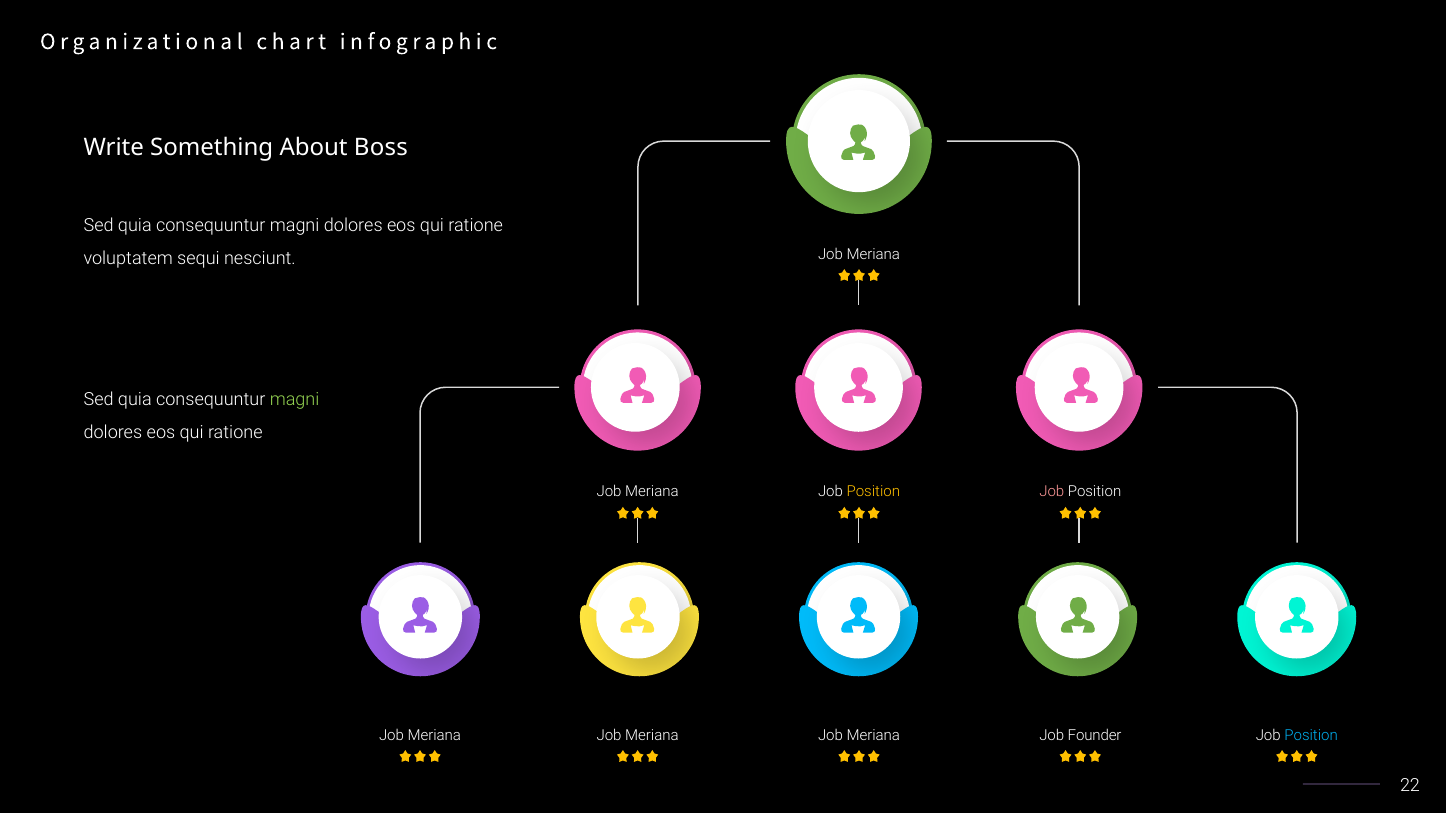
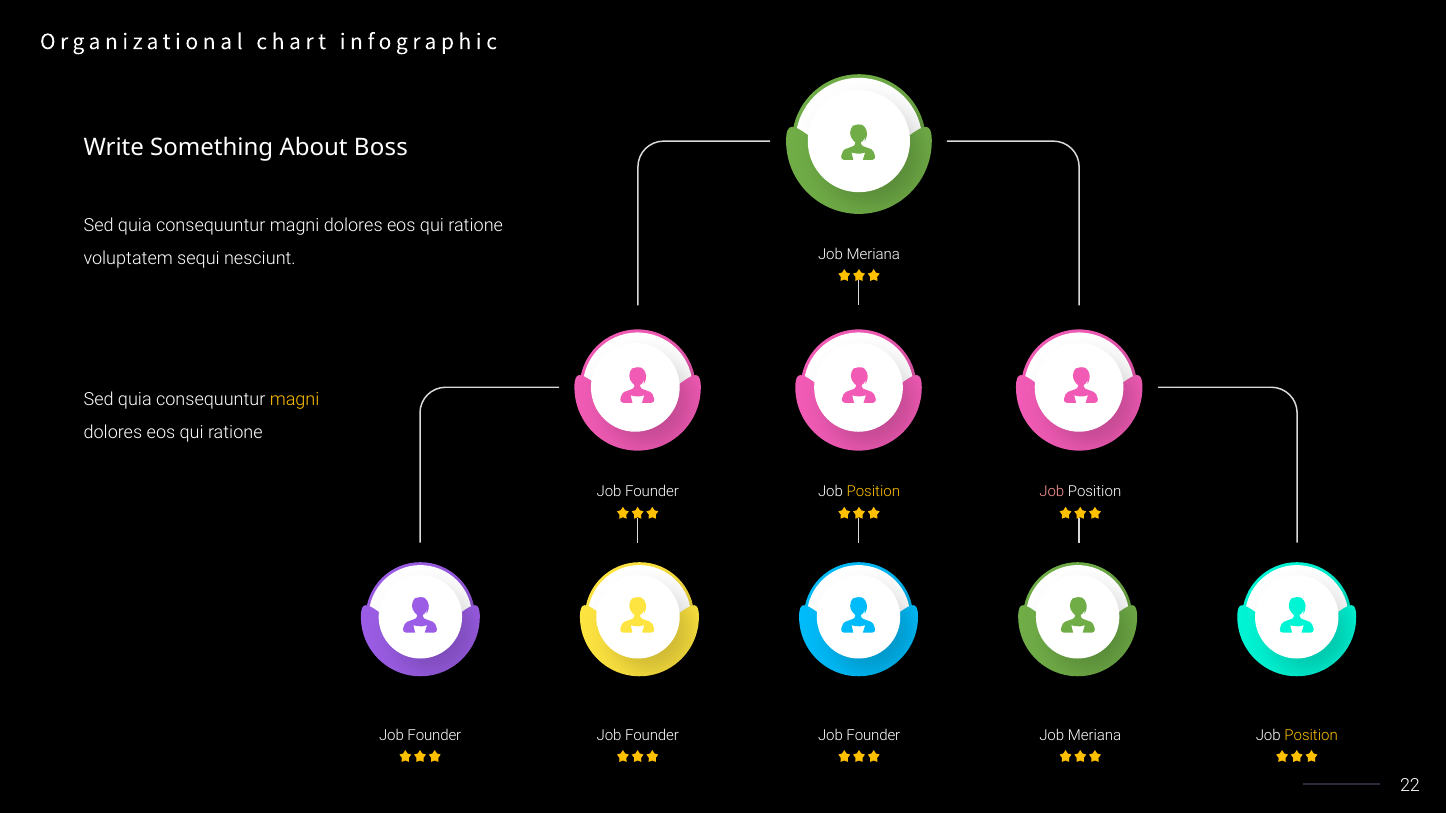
magni colour: light green -> yellow (295, 400)
Meriana: Meriana -> Founder (652, 492)
Meriana: Meriana -> Founder (434, 735)
Meriana: Meriana -> Founder (652, 735)
Meriana: Meriana -> Founder (873, 735)
Founder: Founder -> Meriana (1095, 735)
Position colour: light blue -> yellow (1311, 735)
